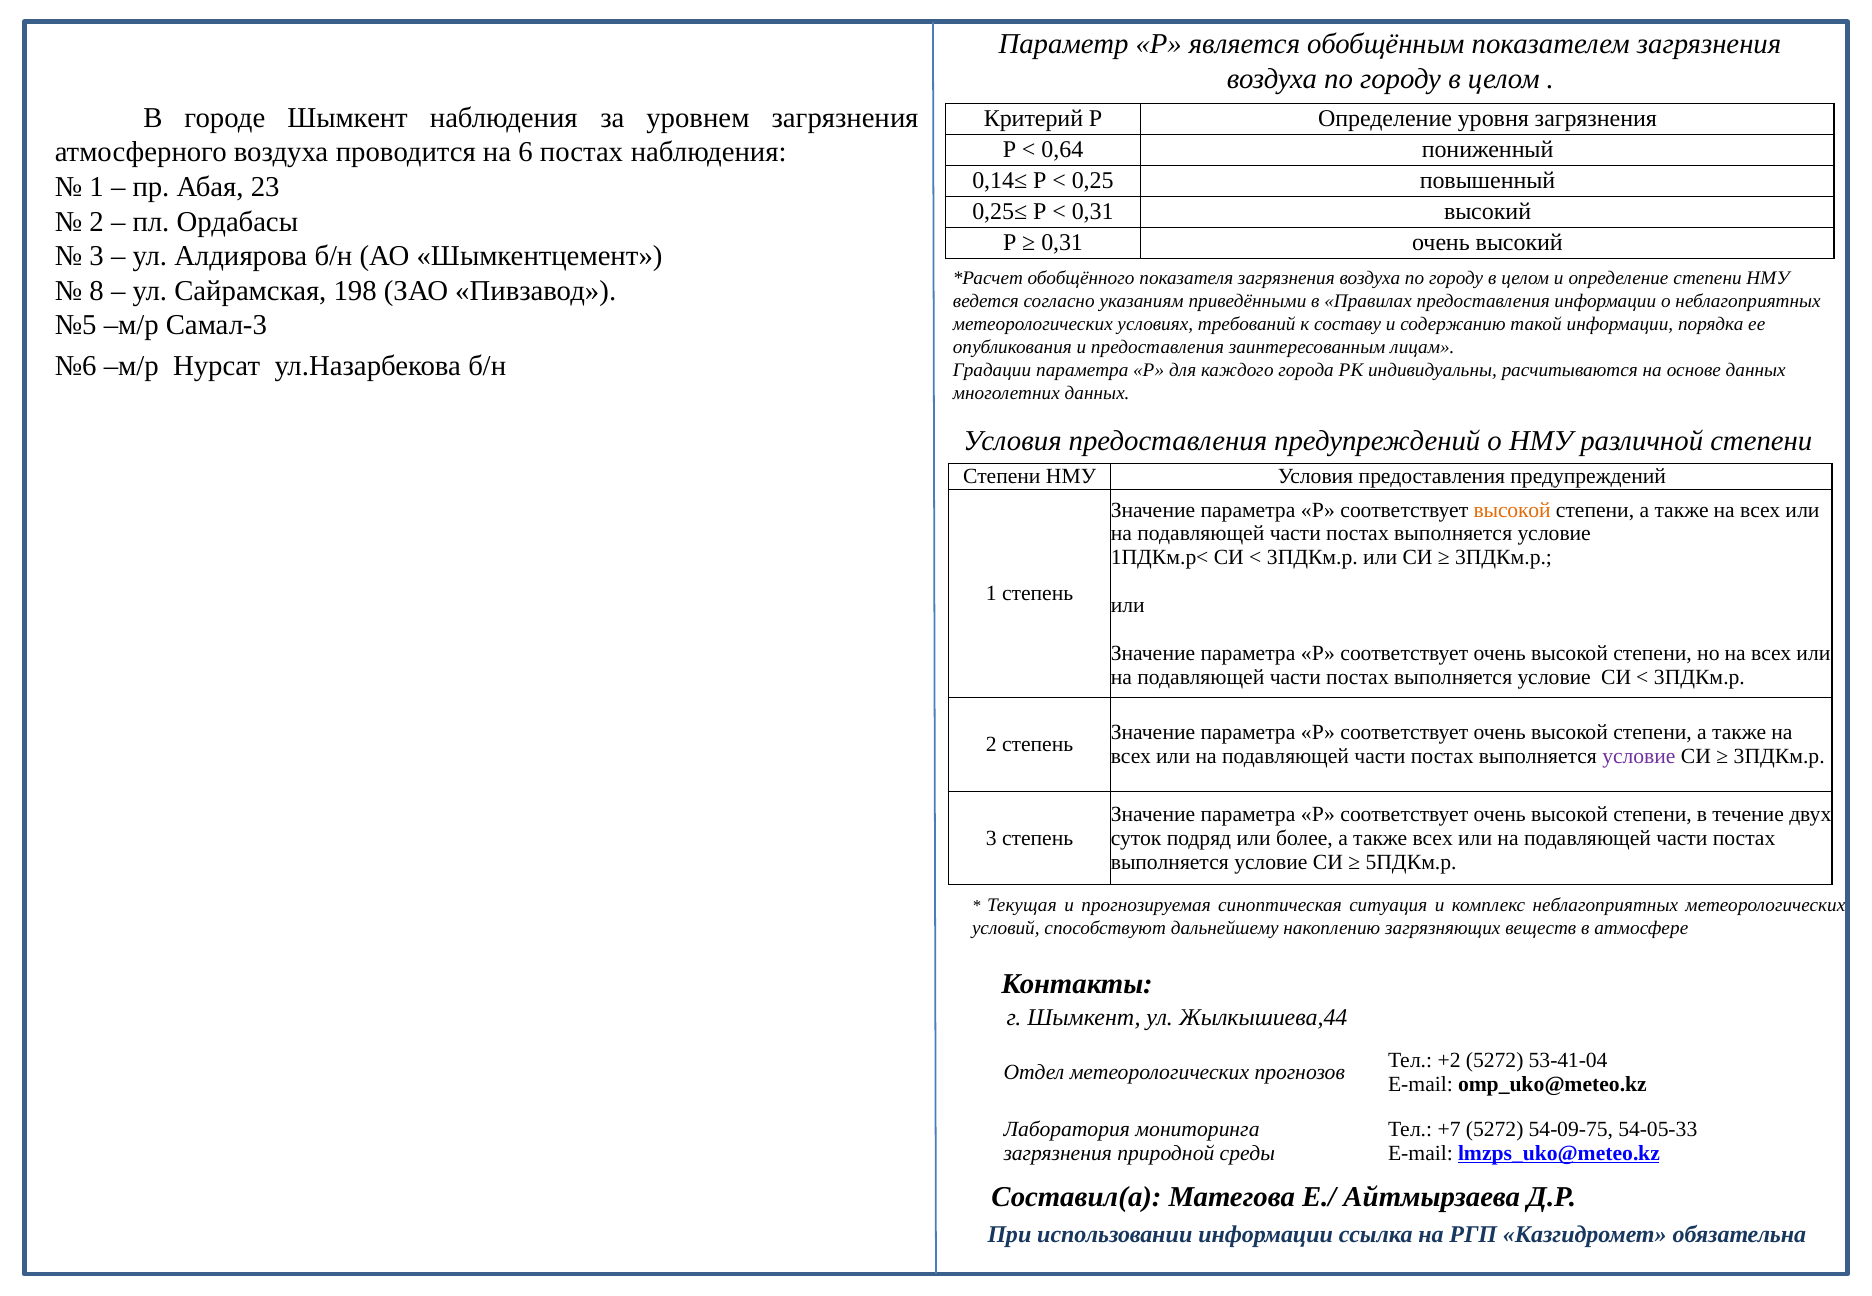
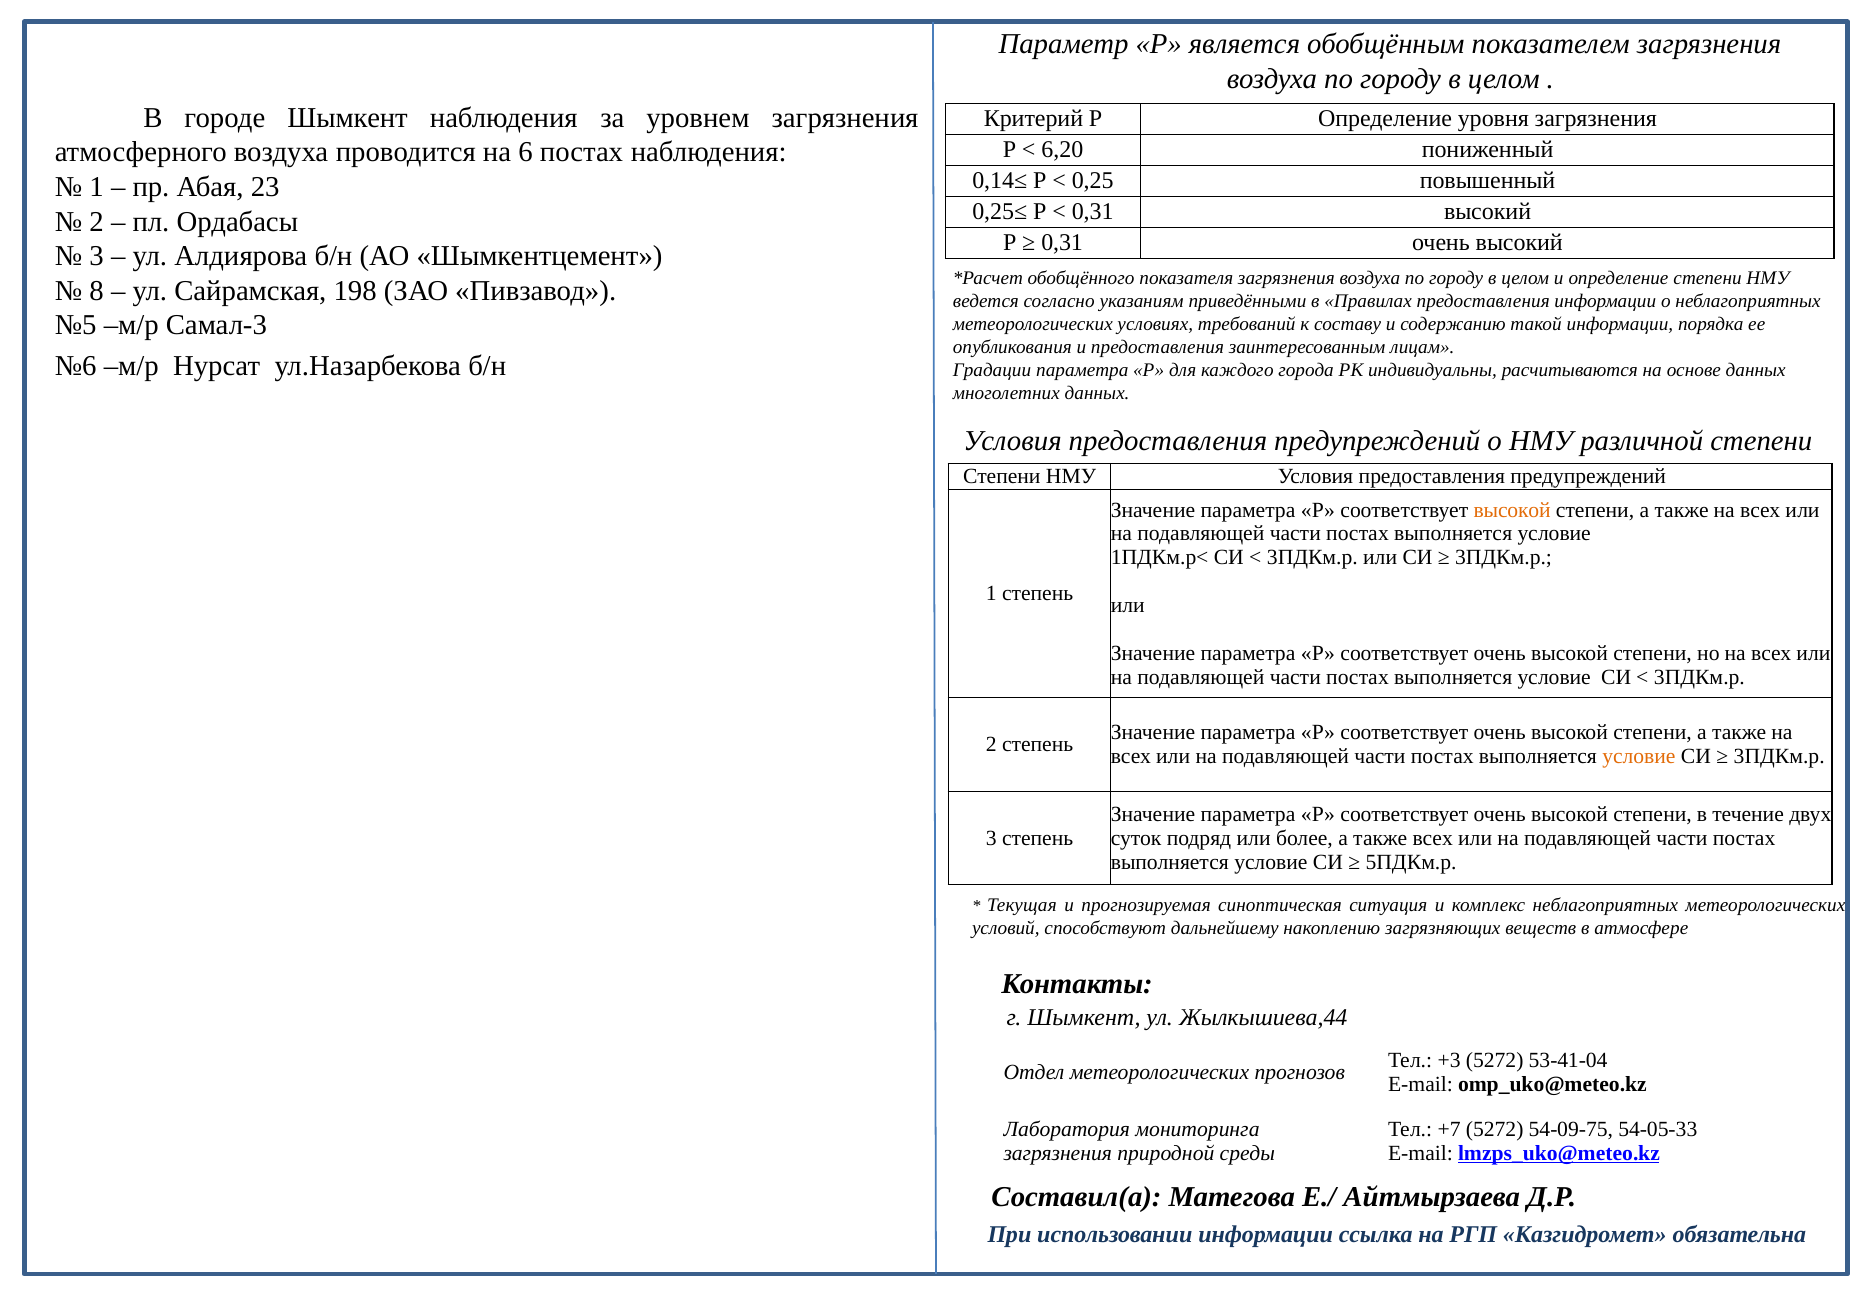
0,64: 0,64 -> 6,20 (1062, 150)
условие colour: purple -> orange (1639, 757)
+2: +2 -> +3 (1449, 1060)
